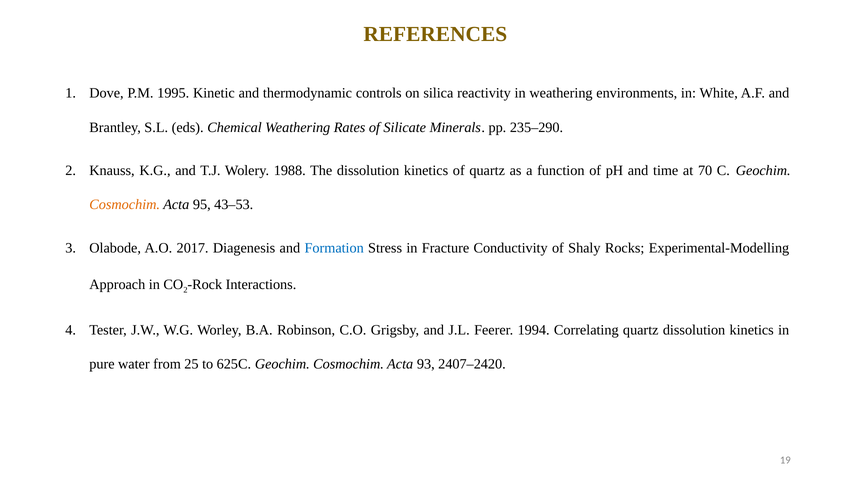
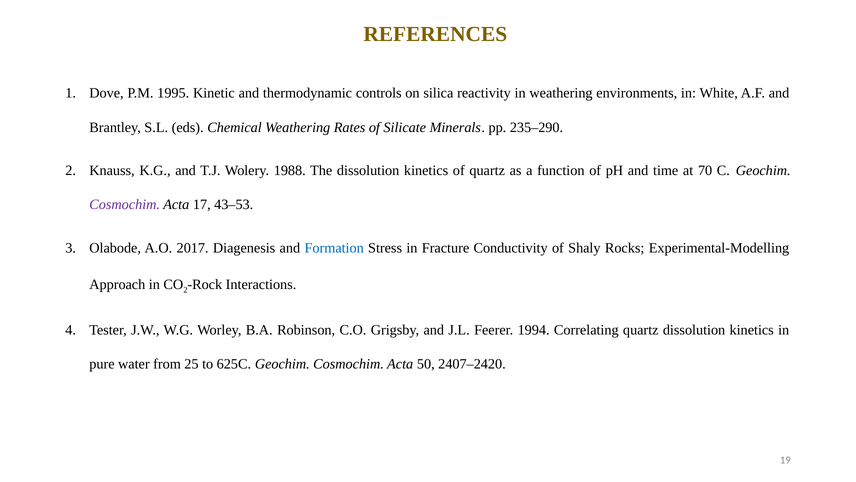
Cosmochim colour: orange -> purple (125, 205)
95: 95 -> 17 (202, 205)
93: 93 -> 50 (426, 364)
